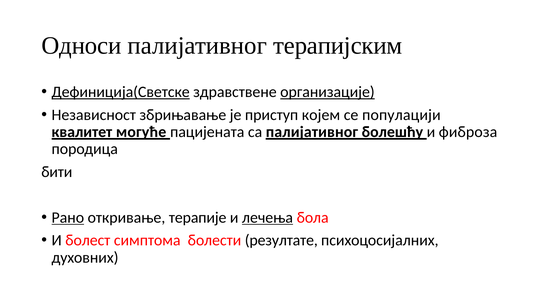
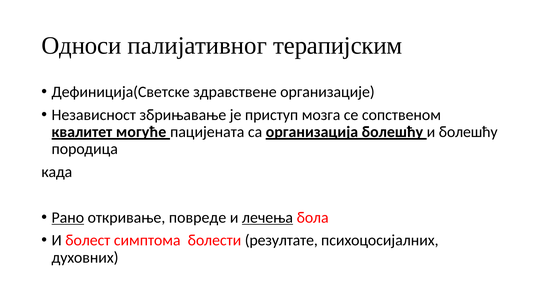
Дефиниција(Светске underline: present -> none (121, 92)
организације underline: present -> none (327, 92)
којем: којем -> мозга (321, 115)
популацији: популацији -> сопственом (401, 115)
са палијативног: палијативног -> организација (312, 132)
и фиброза: фиброза -> болешћу (468, 132)
бити: бити -> када (57, 172)
терапије: терапије -> повреде (198, 217)
